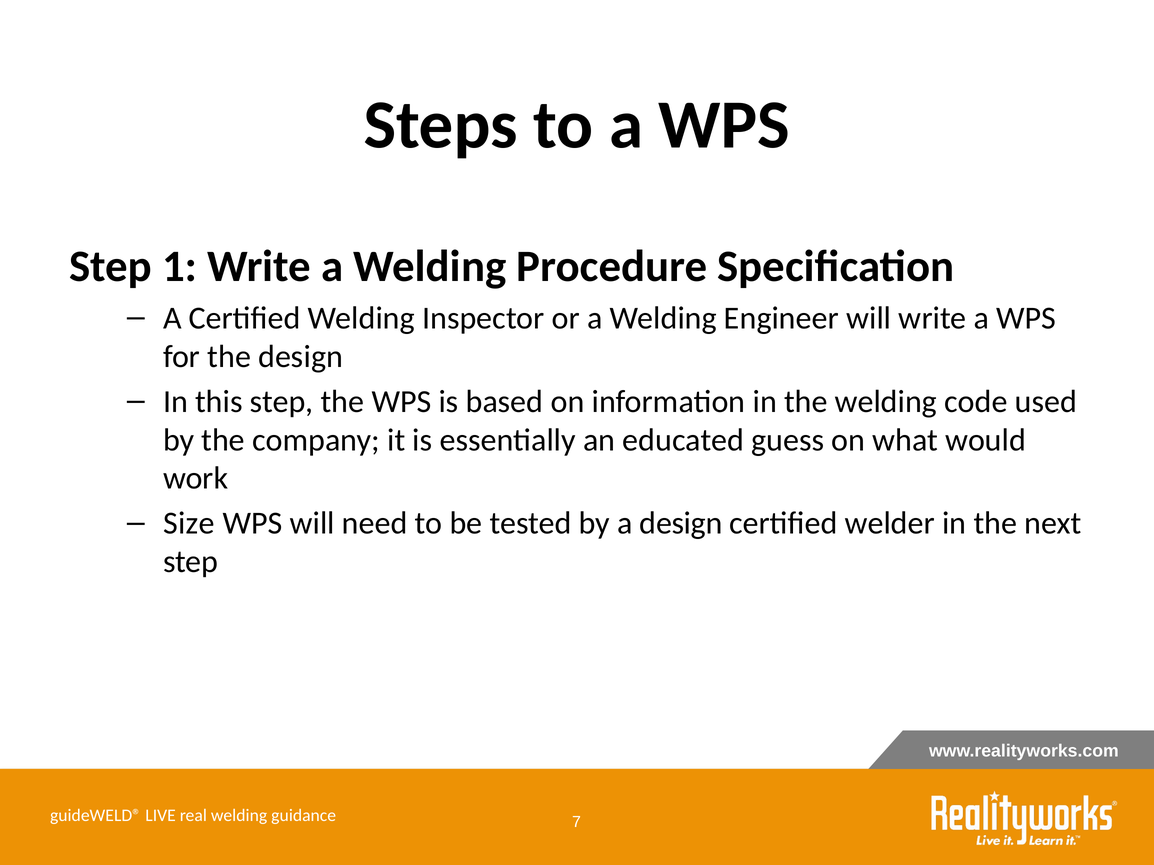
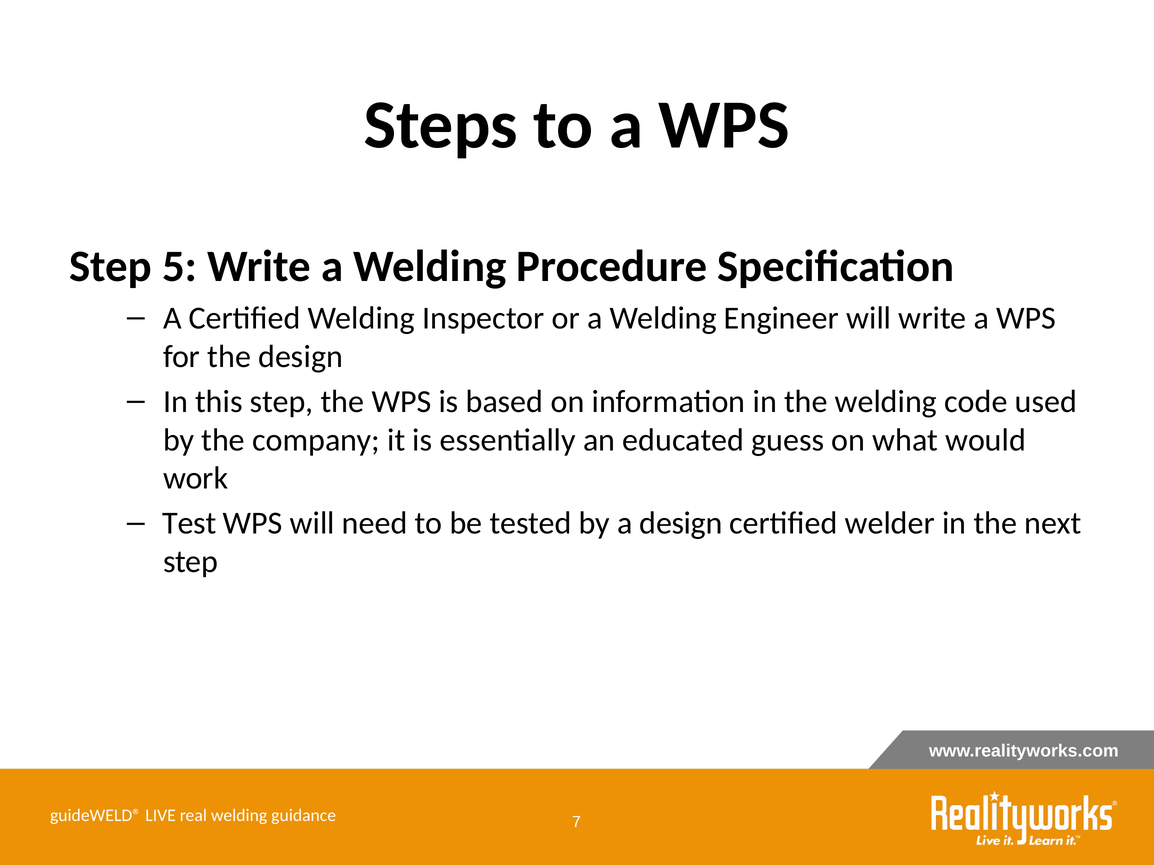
1: 1 -> 5 (180, 267)
Size: Size -> Test (189, 524)
